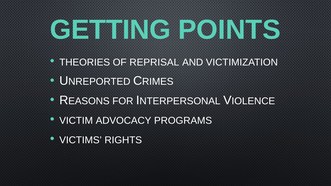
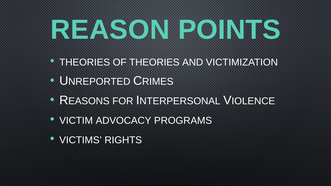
GETTING: GETTING -> REASON (110, 30)
OF REPRISAL: REPRISAL -> THEORIES (154, 62)
